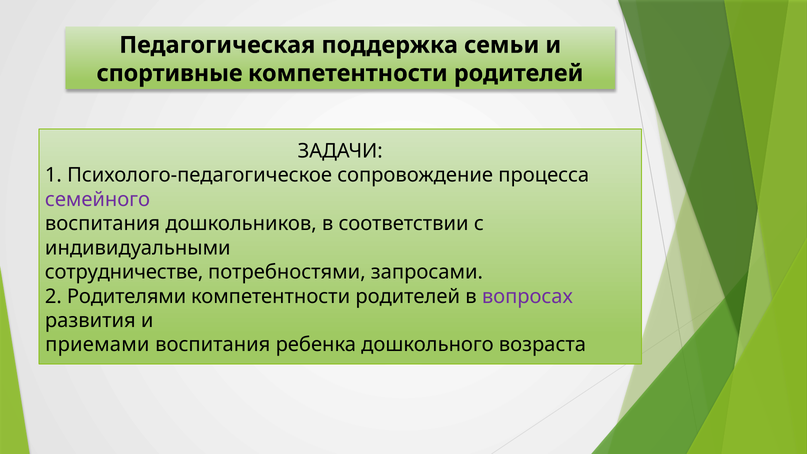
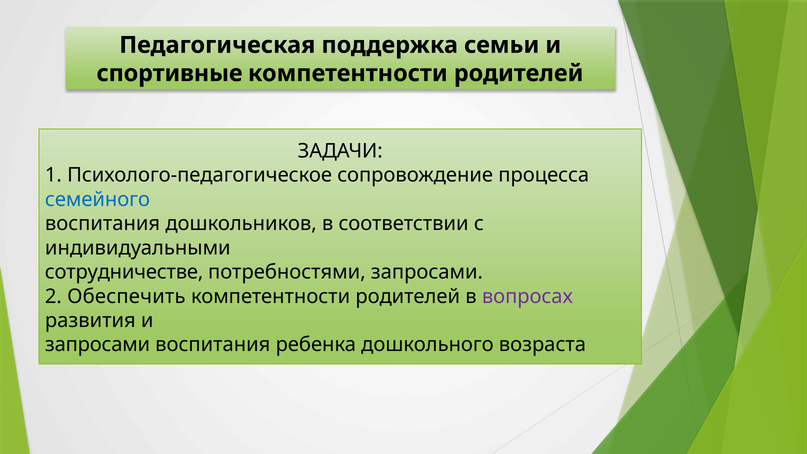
семейного colour: purple -> blue (97, 199)
Родителями: Родителями -> Обеспечить (126, 296)
приемами: приемами -> запросами (98, 345)
